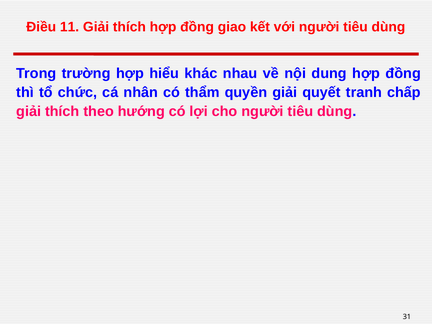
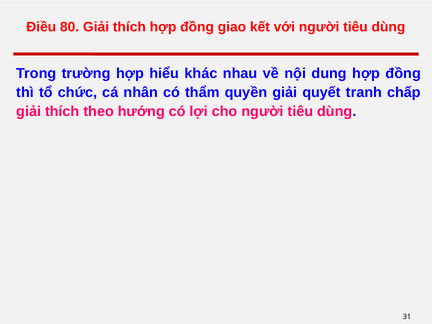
11: 11 -> 80 (70, 27)
